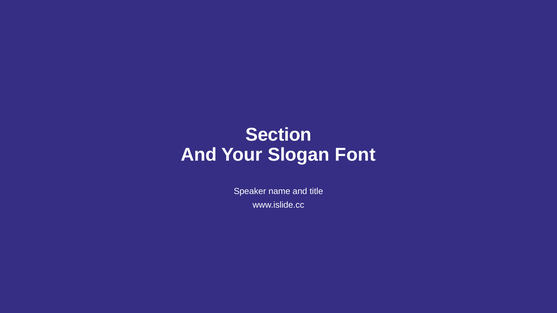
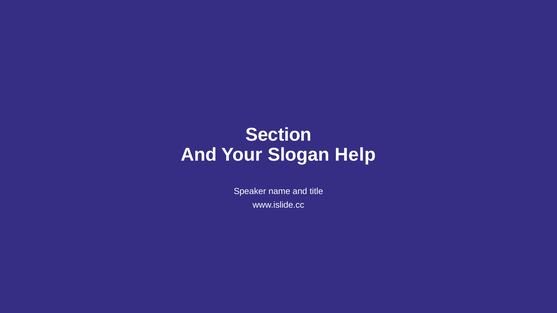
Font: Font -> Help (355, 155)
